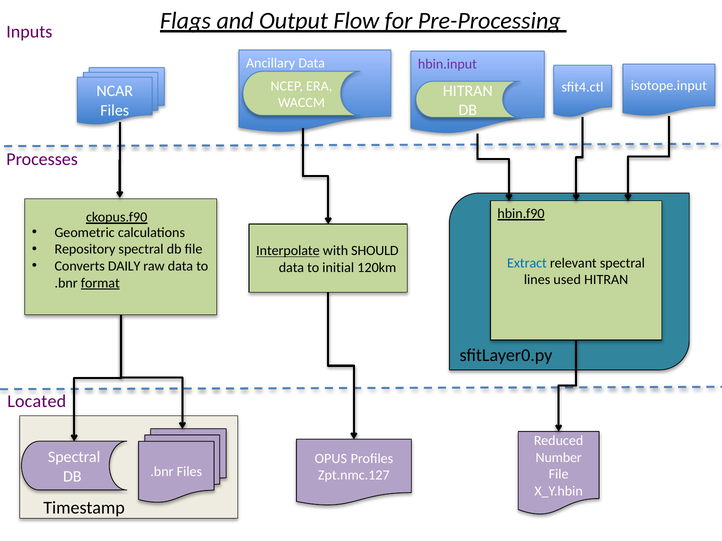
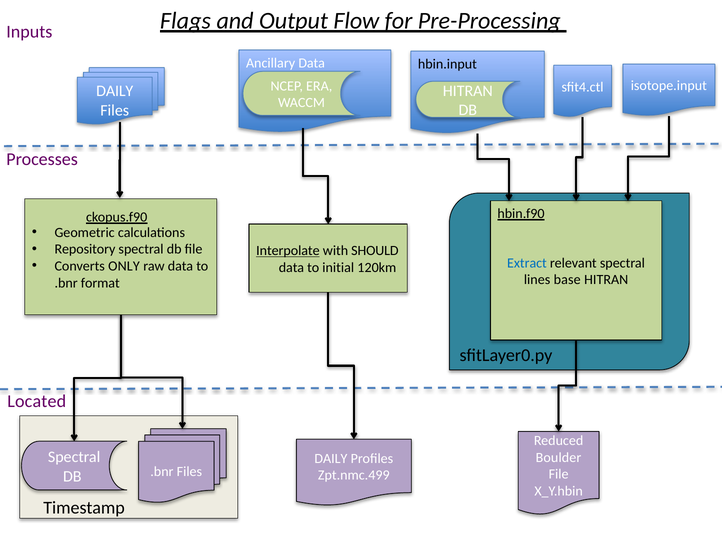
hbin.input colour: purple -> black (447, 64)
NCAR: NCAR -> DAILY (115, 91)
DAILY: DAILY -> ONLY (124, 266)
used: used -> base (567, 280)
format underline: present -> none (100, 283)
Number: Number -> Boulder (559, 458)
OPUS: OPUS -> DAILY (331, 459)
Zpt.nmc.127: Zpt.nmc.127 -> Zpt.nmc.499 (354, 476)
